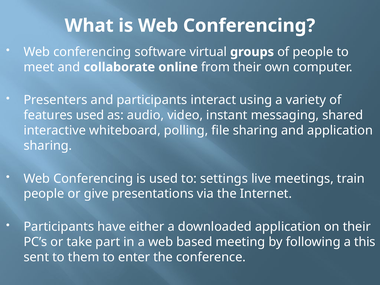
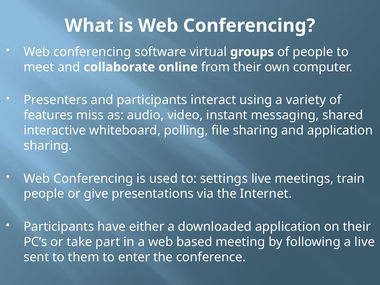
features used: used -> miss (90, 115)
a this: this -> live (365, 242)
